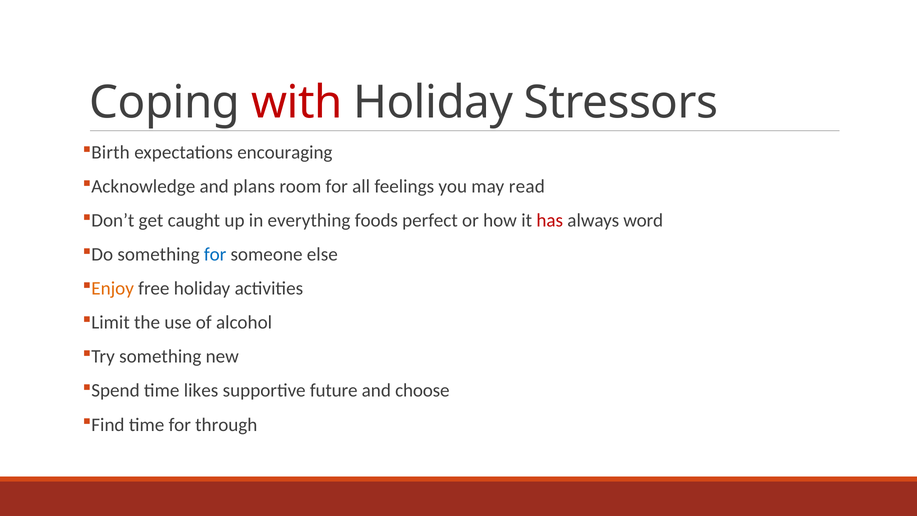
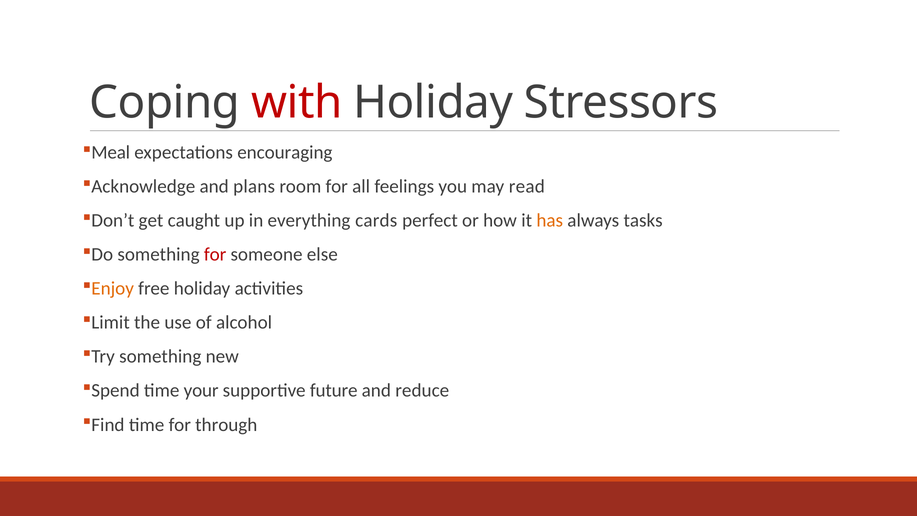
Birth: Birth -> Meal (111, 152)
foods: foods -> cards (376, 220)
has colour: red -> orange (550, 220)
word: word -> tasks (643, 220)
for colour: blue -> red (215, 254)
likes: likes -> your (201, 391)
choose: choose -> reduce (422, 391)
